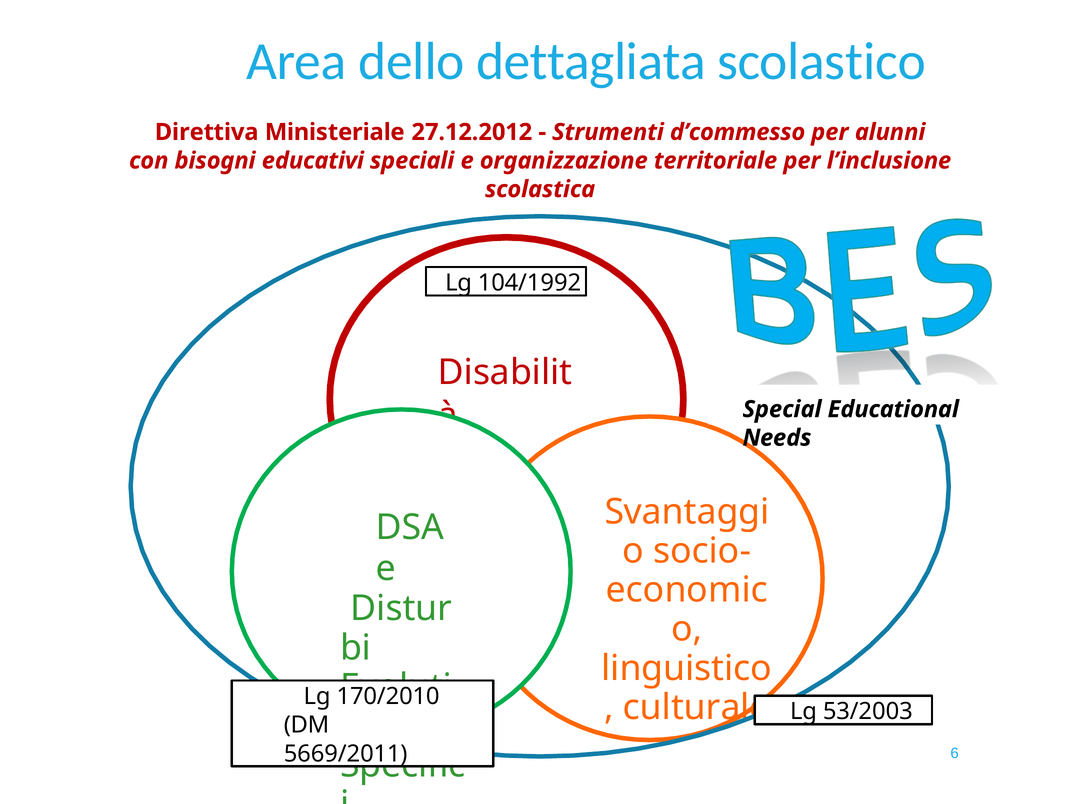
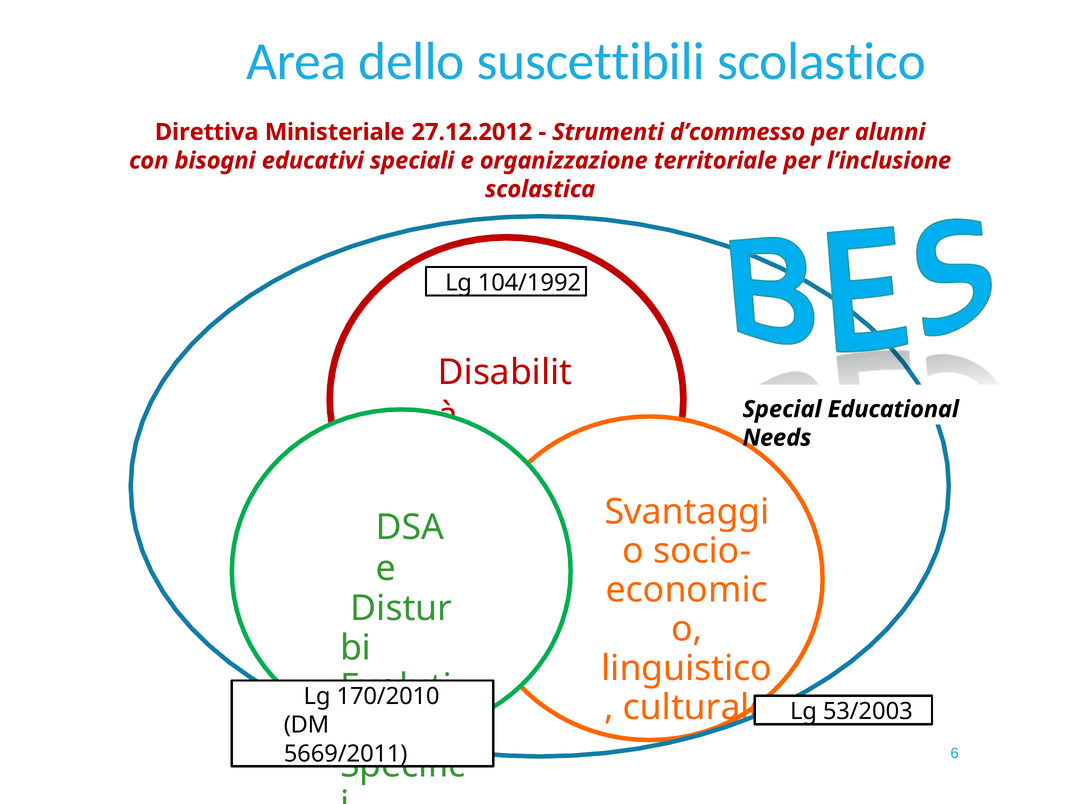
dettagliata: dettagliata -> suscettibili (591, 61)
